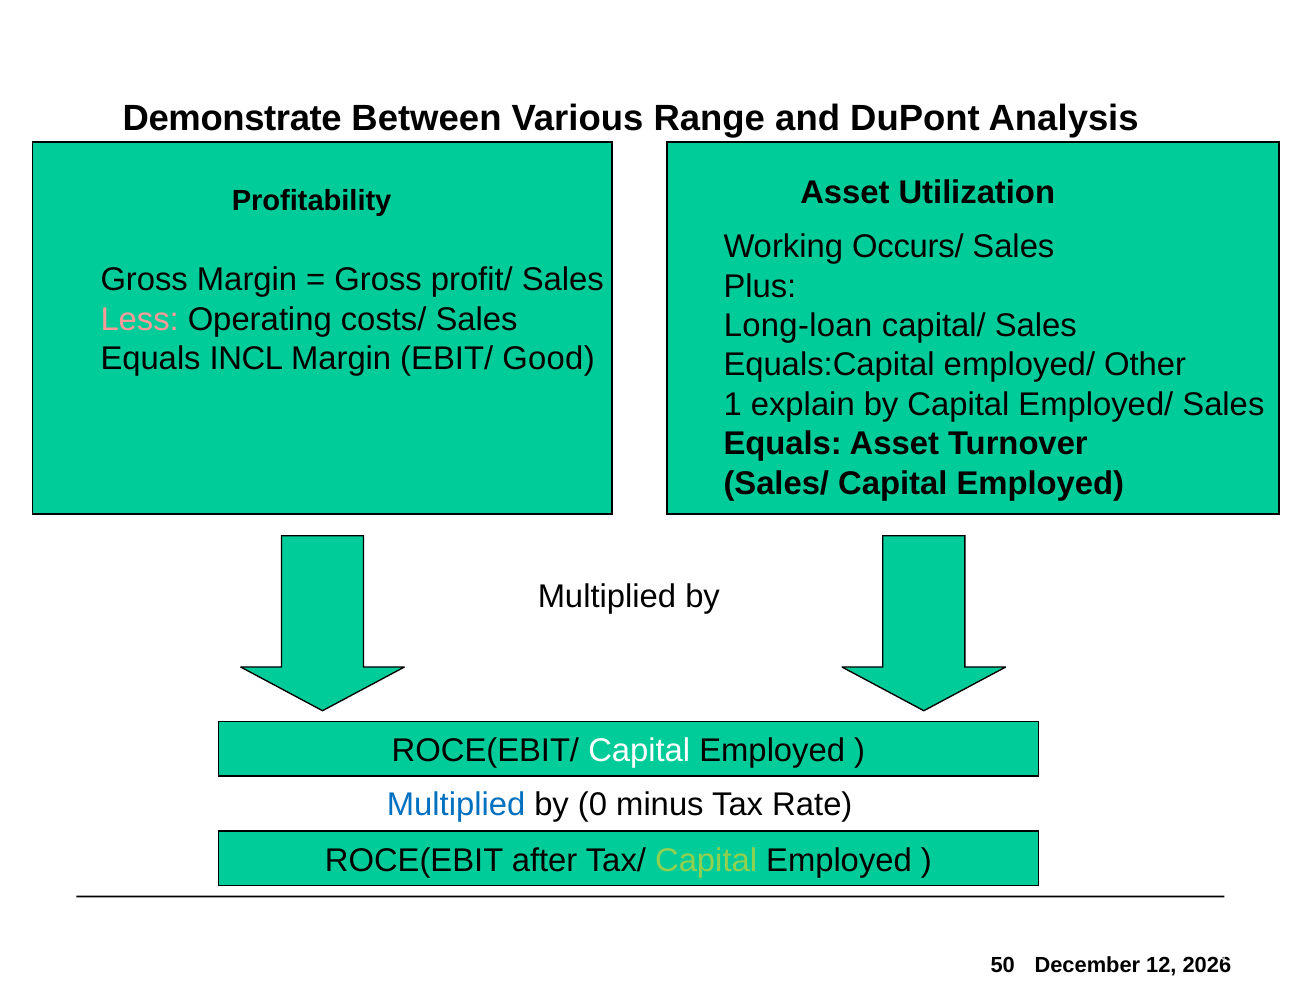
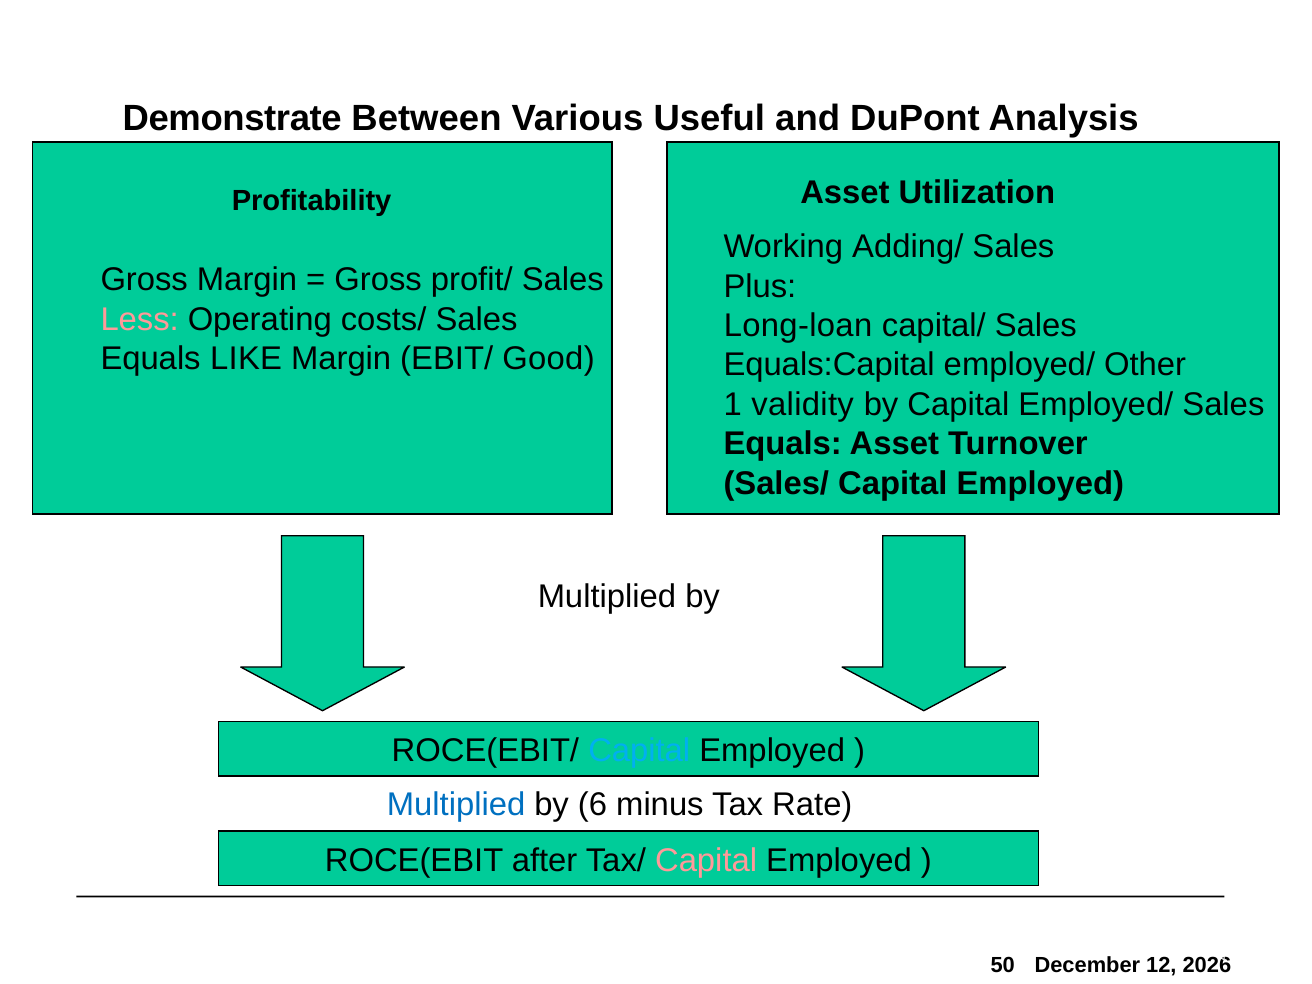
Range: Range -> Useful (709, 118)
Occurs/: Occurs/ -> Adding/ (908, 247)
INCL: INCL -> LIKE (246, 359)
explain: explain -> validity (803, 404)
Capital colour: white -> light blue (639, 751)
0: 0 -> 6 (593, 805)
Capital colour: light green -> pink (706, 861)
